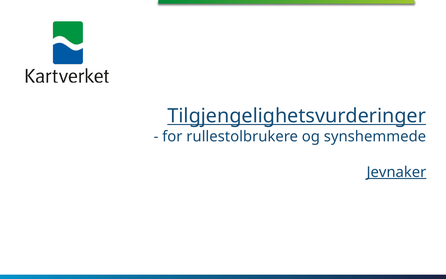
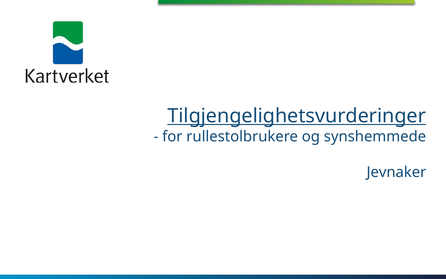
Jevnaker underline: present -> none (396, 172)
